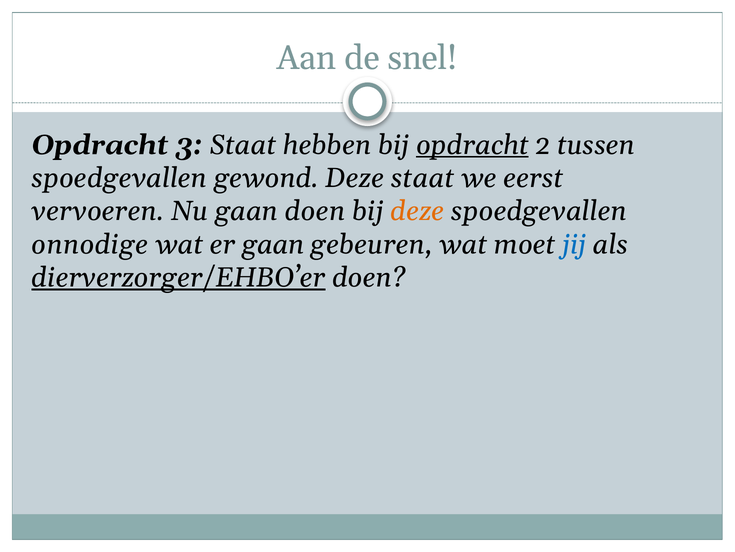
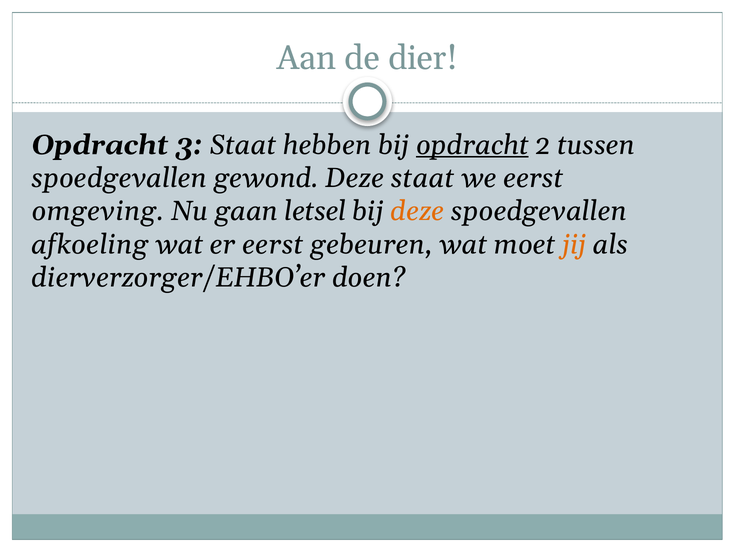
snel: snel -> dier (423, 58)
vervoeren: vervoeren -> omgeving (98, 211)
gaan doen: doen -> letsel (315, 211)
onnodige: onnodige -> afkoeling (90, 244)
er gaan: gaan -> eerst (273, 244)
jij colour: blue -> orange (574, 244)
dierverzorger/EHBO’er underline: present -> none (179, 277)
